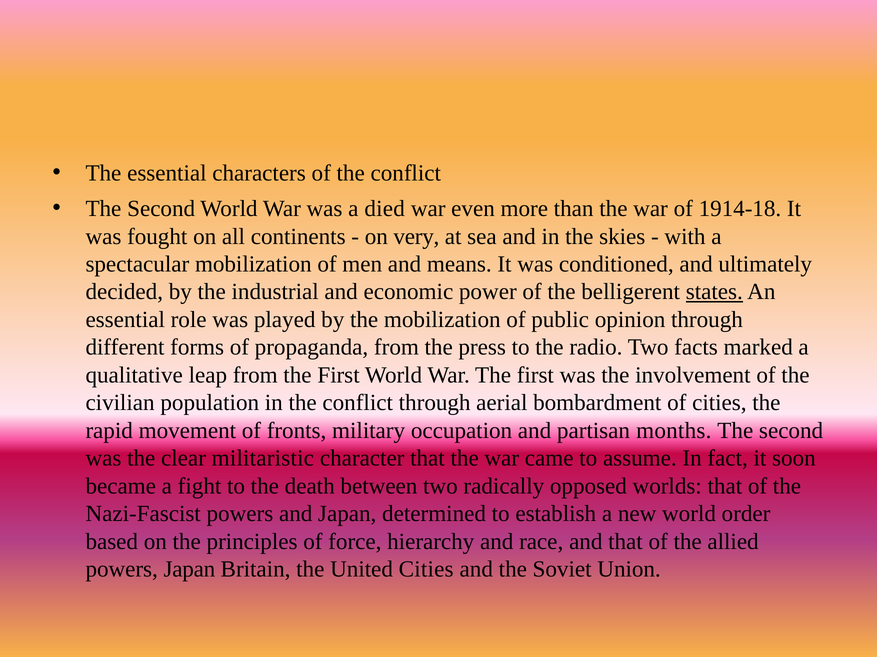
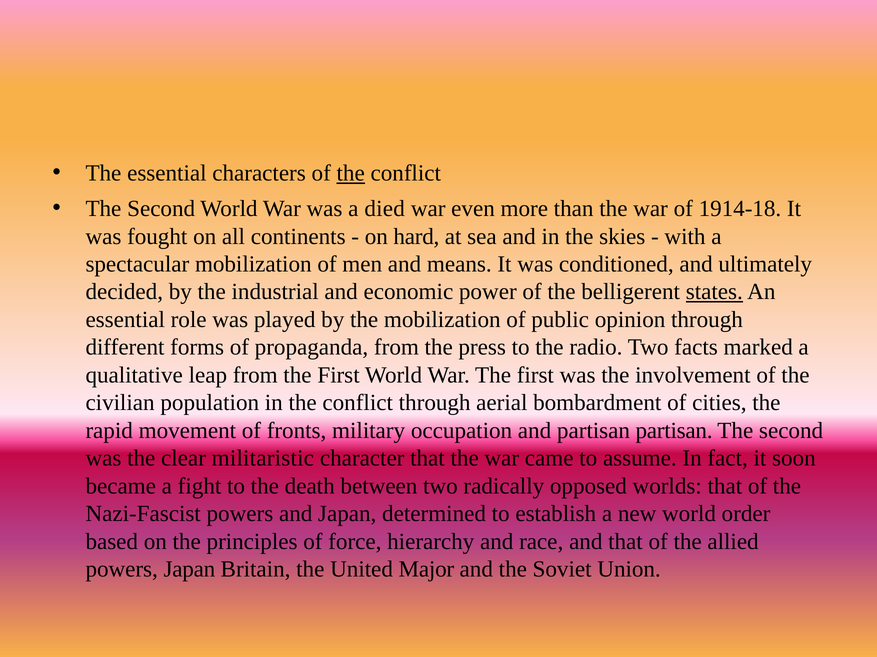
the underline: none -> present (351, 173)
very: very -> hard (416, 237)
partisan months: months -> partisan (674, 431)
United Cities: Cities -> Major (426, 570)
